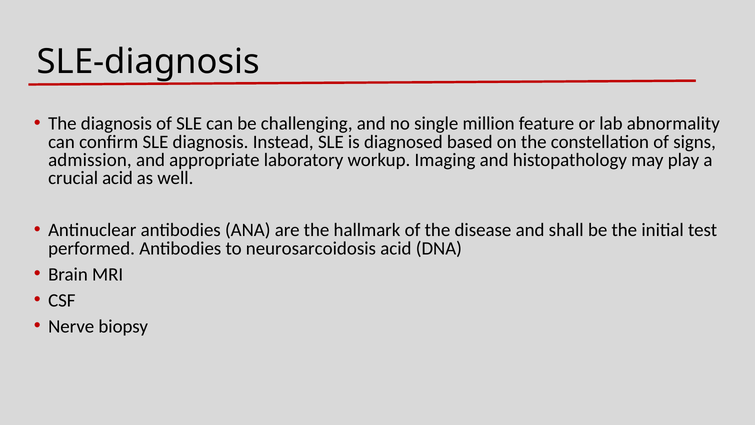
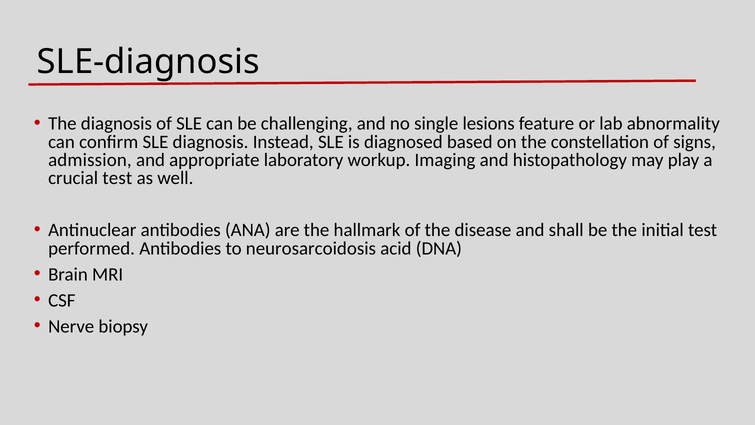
million: million -> lesions (489, 124)
crucial acid: acid -> test (117, 178)
